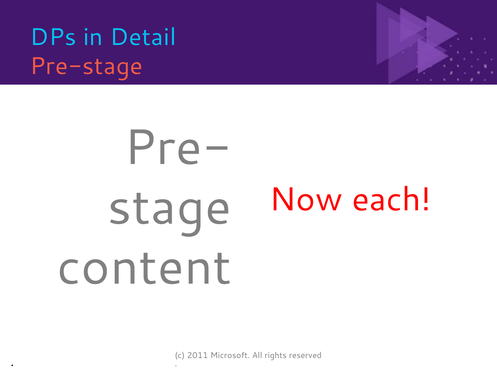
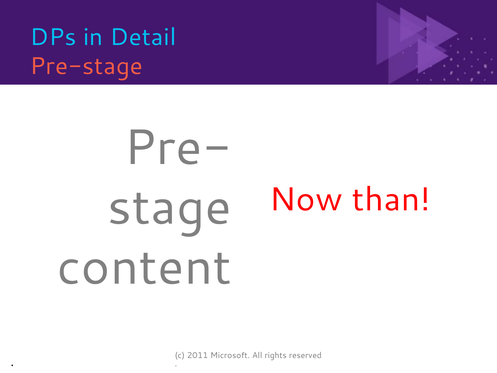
each: each -> than (391, 199)
